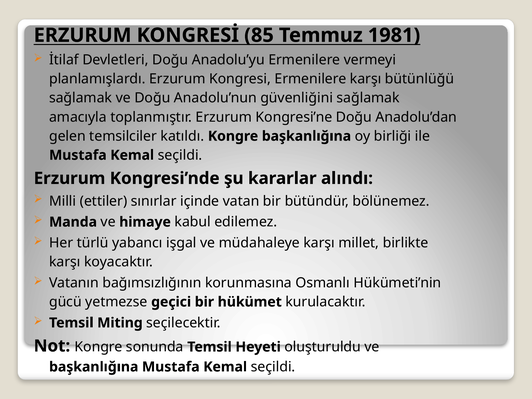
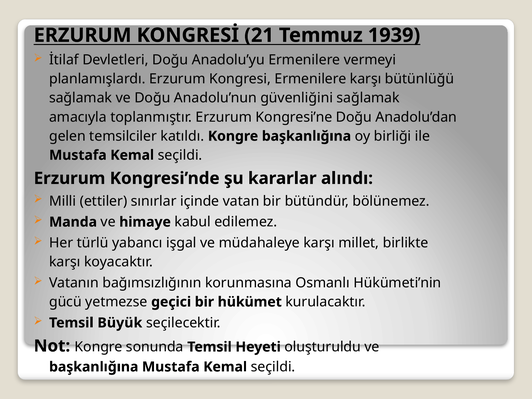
85: 85 -> 21 (259, 35)
1981: 1981 -> 1939 (394, 35)
Miting: Miting -> Büyük (120, 323)
